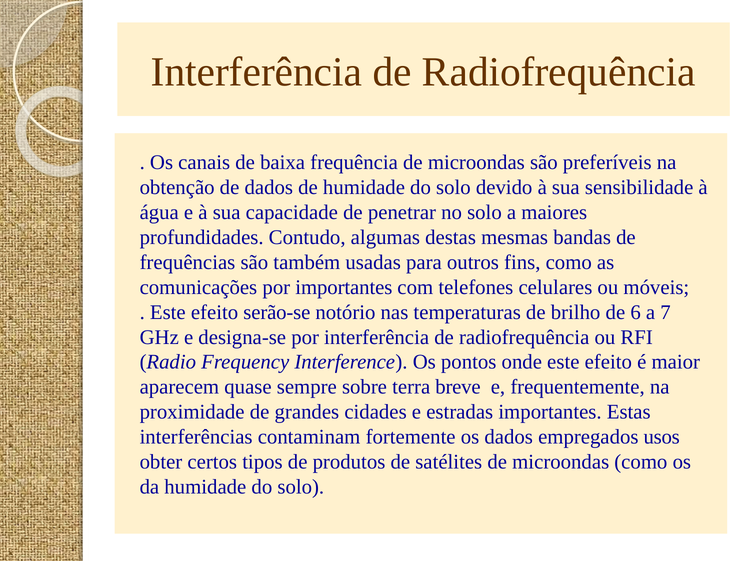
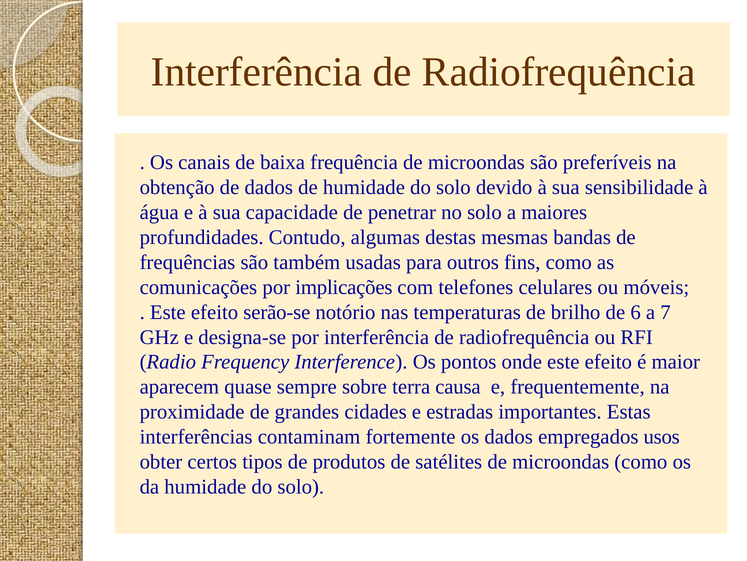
por importantes: importantes -> implicações (344, 287)
breve: breve -> causa (458, 387)
